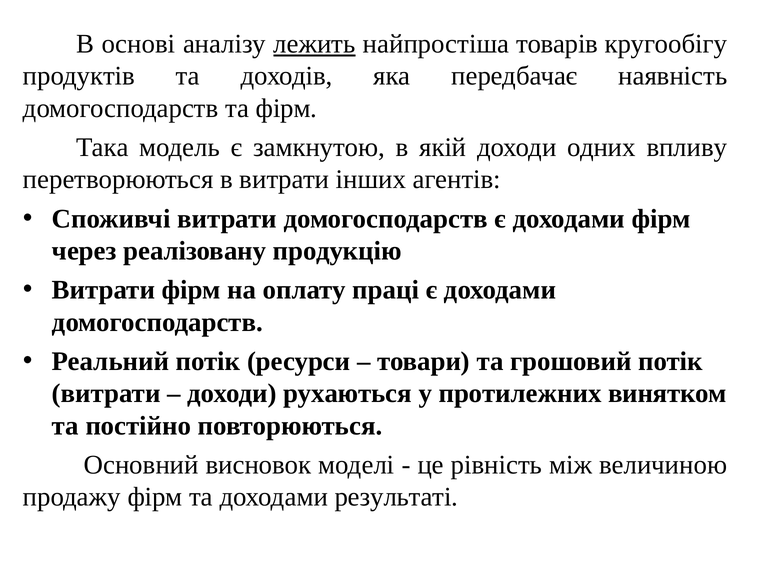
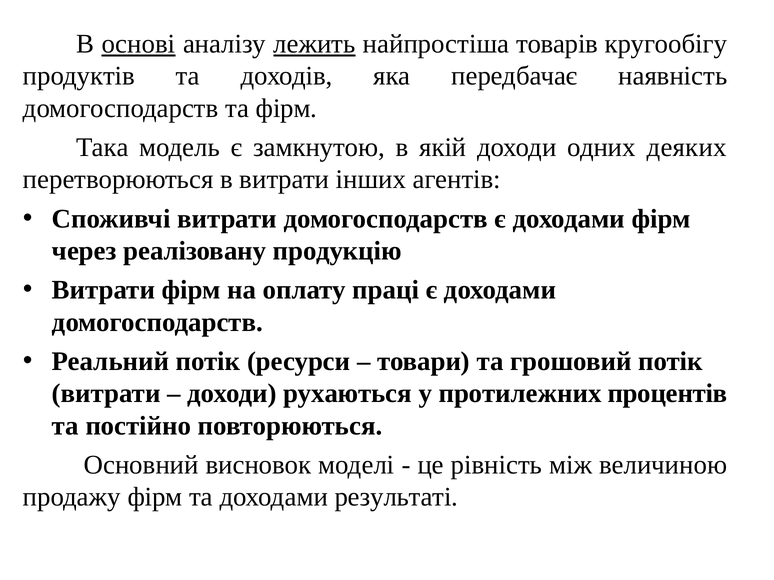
основі underline: none -> present (139, 44)
впливу: впливу -> деяких (687, 148)
винятком: винятком -> процентів (667, 394)
